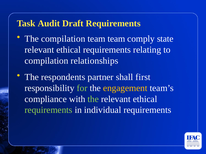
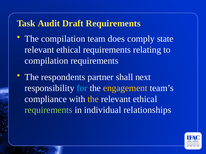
team team: team -> does (116, 39)
compilation relationships: relationships -> requirements (95, 61)
first: first -> next (143, 77)
for colour: light green -> light blue (82, 88)
the colour: light green -> yellow (93, 99)
individual requirements: requirements -> relationships (147, 110)
